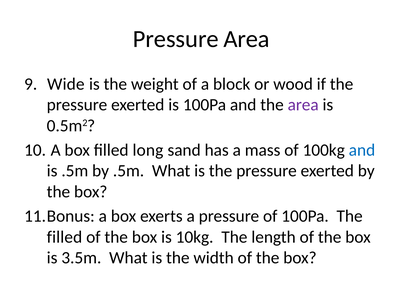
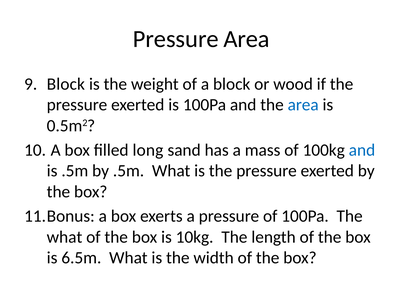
Wide: Wide -> Block (66, 84)
area colour: purple -> blue (303, 105)
filled: filled -> what (65, 237)
3.5m: 3.5m -> 6.5m (81, 257)
